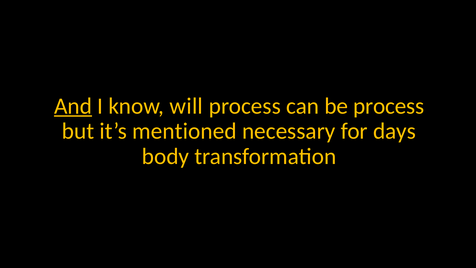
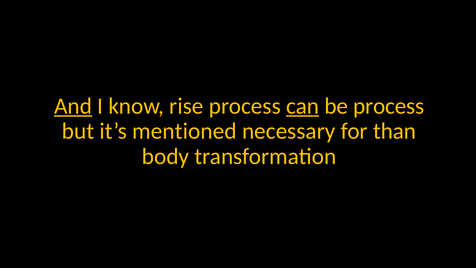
will: will -> rise (186, 106)
can underline: none -> present (303, 106)
days: days -> than (395, 131)
